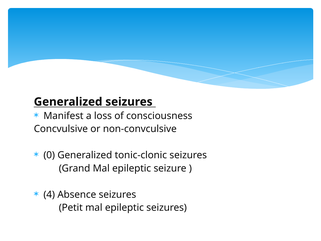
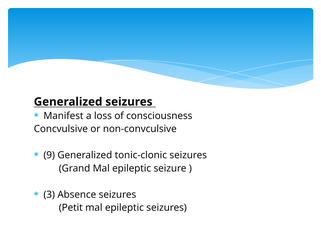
0: 0 -> 9 (49, 155)
4: 4 -> 3 (49, 194)
